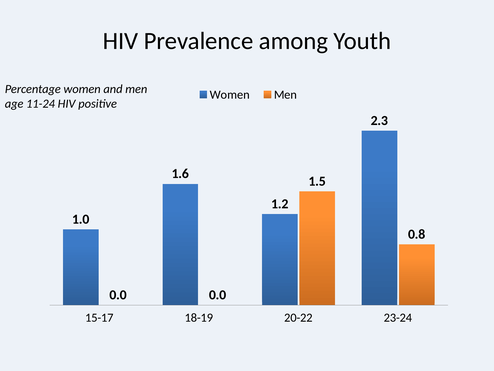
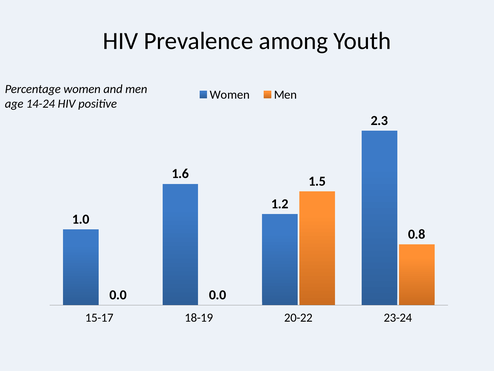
11-24: 11-24 -> 14-24 (41, 104)
